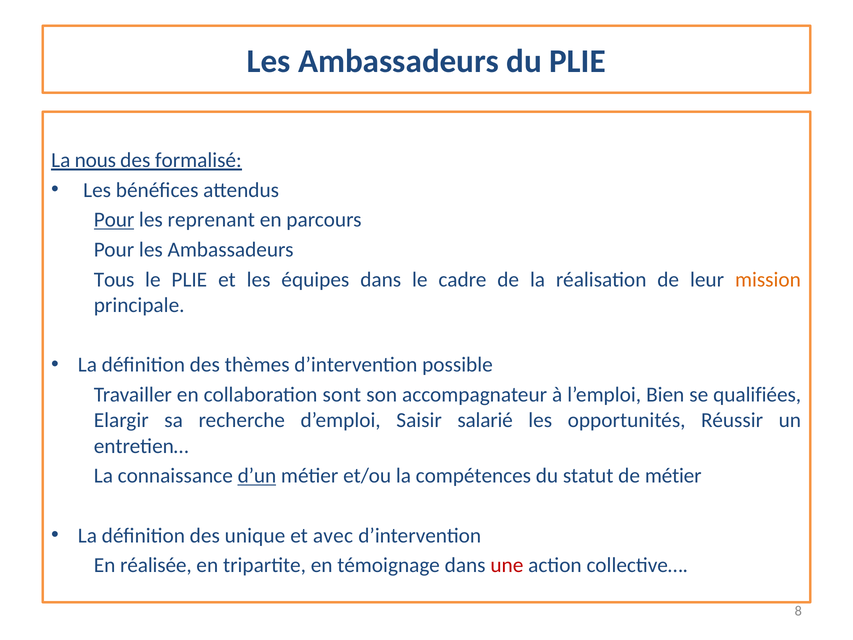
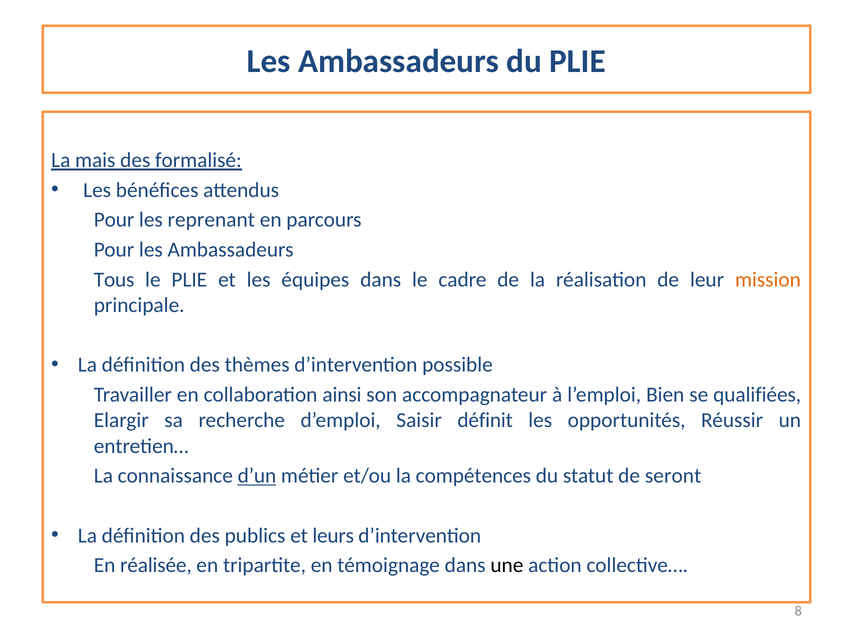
nous: nous -> mais (95, 160)
Pour underline: present -> none (114, 220)
sont: sont -> ainsi (342, 395)
salarié: salarié -> définit (485, 420)
de métier: métier -> seront (673, 476)
unique: unique -> publics (255, 535)
avec: avec -> leurs (333, 535)
une colour: red -> black (507, 565)
